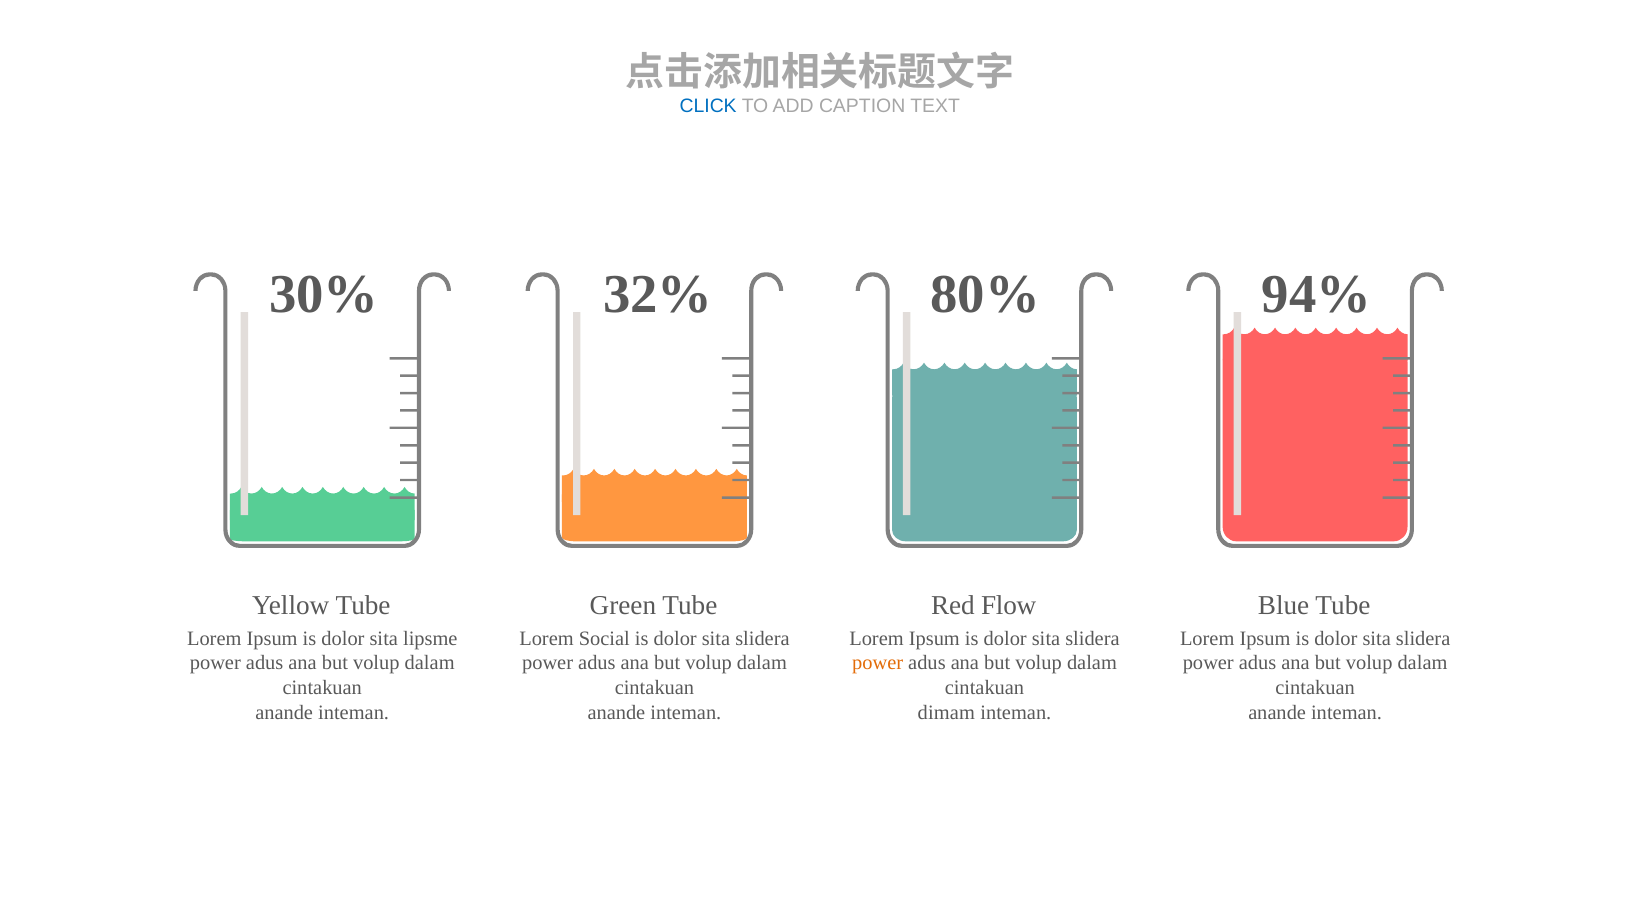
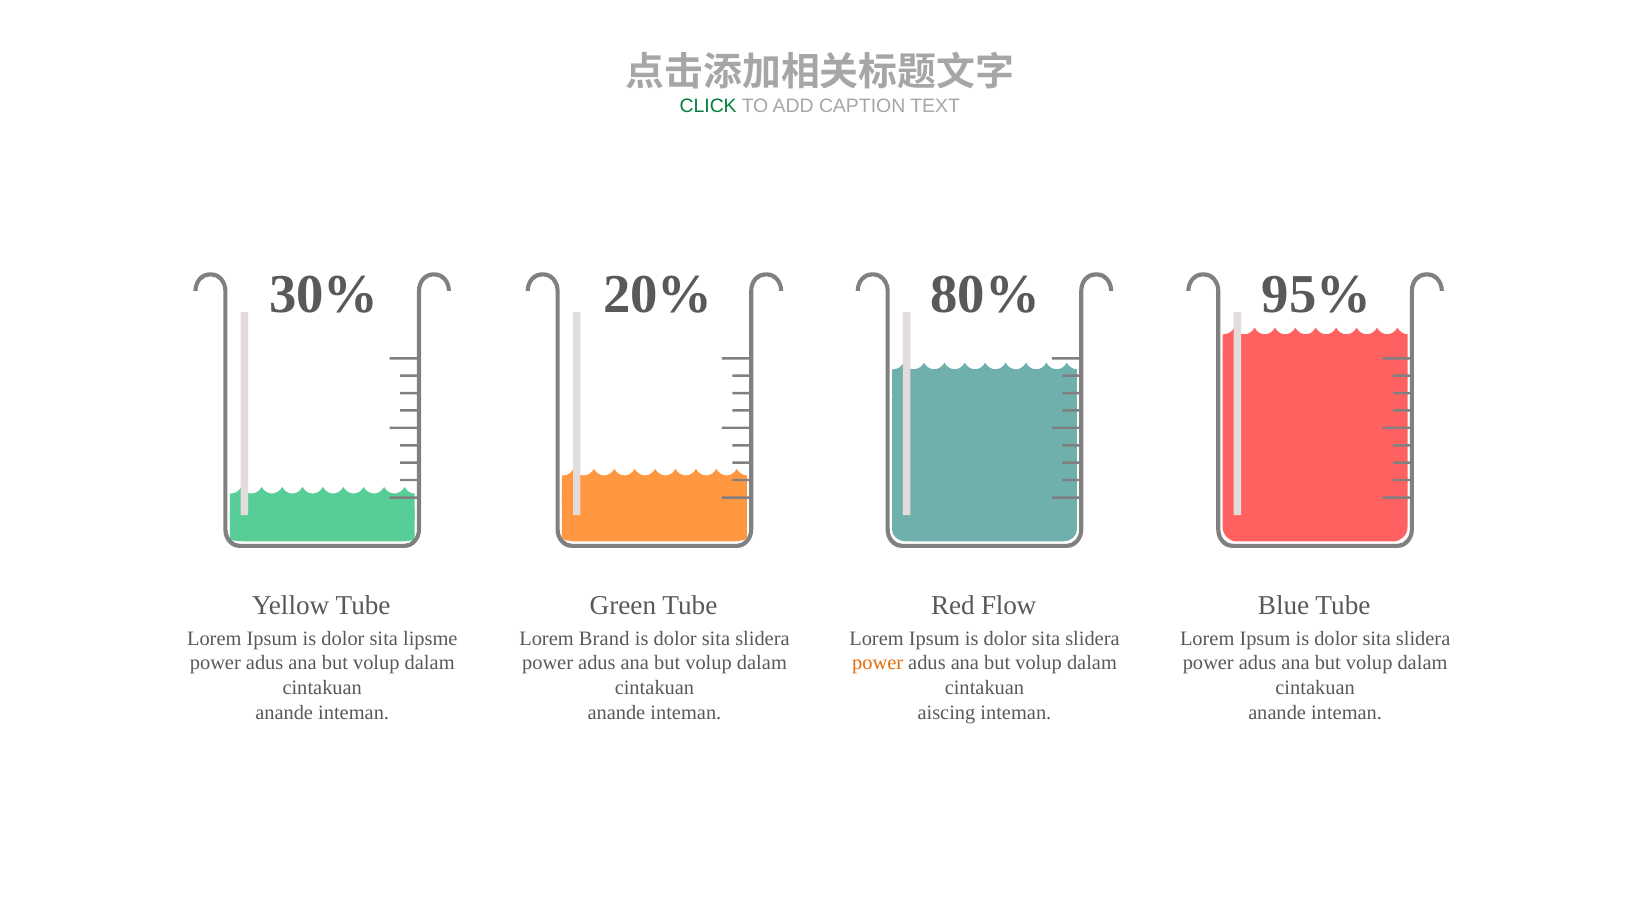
CLICK colour: blue -> green (708, 106)
32%: 32% -> 20% (658, 295)
94%: 94% -> 95% (1316, 295)
Social: Social -> Brand (604, 638)
dimam: dimam -> aiscing (946, 712)
